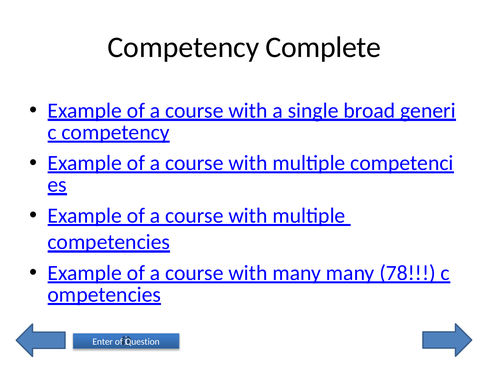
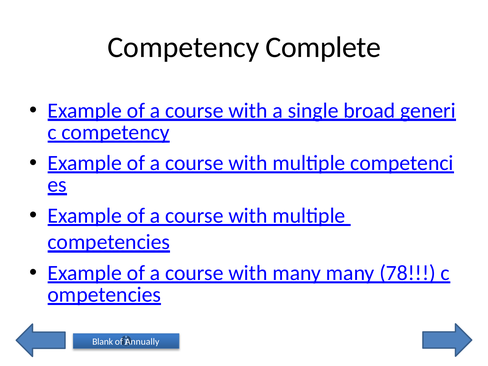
Enter: Enter -> Blank (103, 342)
Question: Question -> Annually (142, 342)
